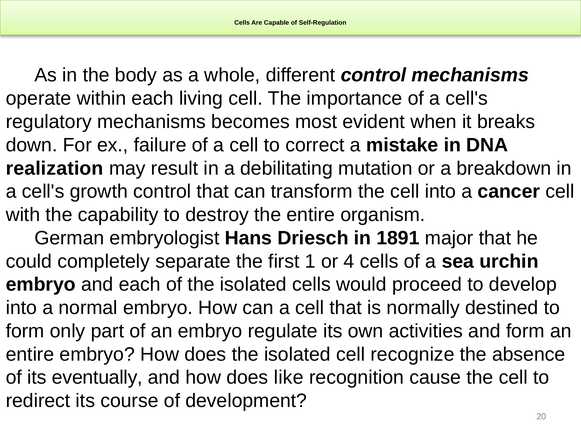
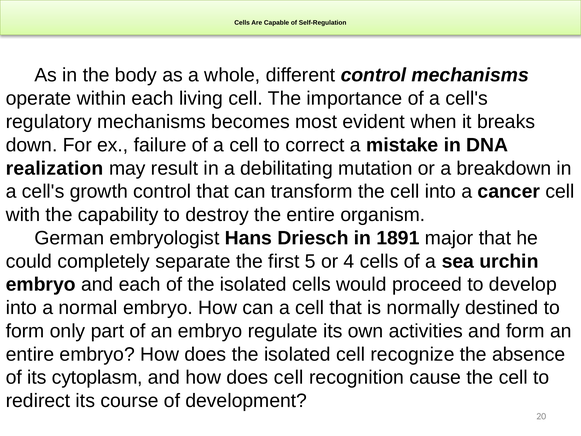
1: 1 -> 5 (310, 261)
eventually: eventually -> cytoplasm (97, 377)
does like: like -> cell (289, 377)
